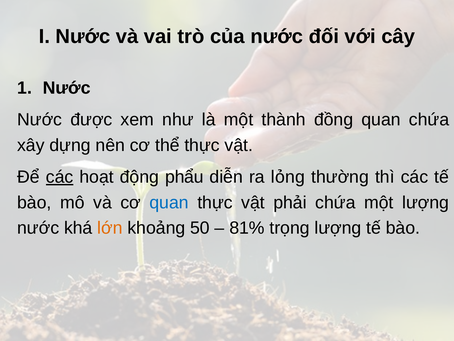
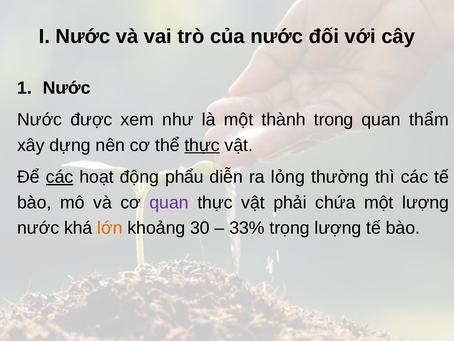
đồng: đồng -> trong (334, 120)
quan chứa: chứa -> thẩm (429, 120)
thực underline: none -> present (202, 145)
quan colour: blue -> purple (169, 202)
50: 50 -> 30 (200, 228)
81%: 81% -> 33% (247, 228)
